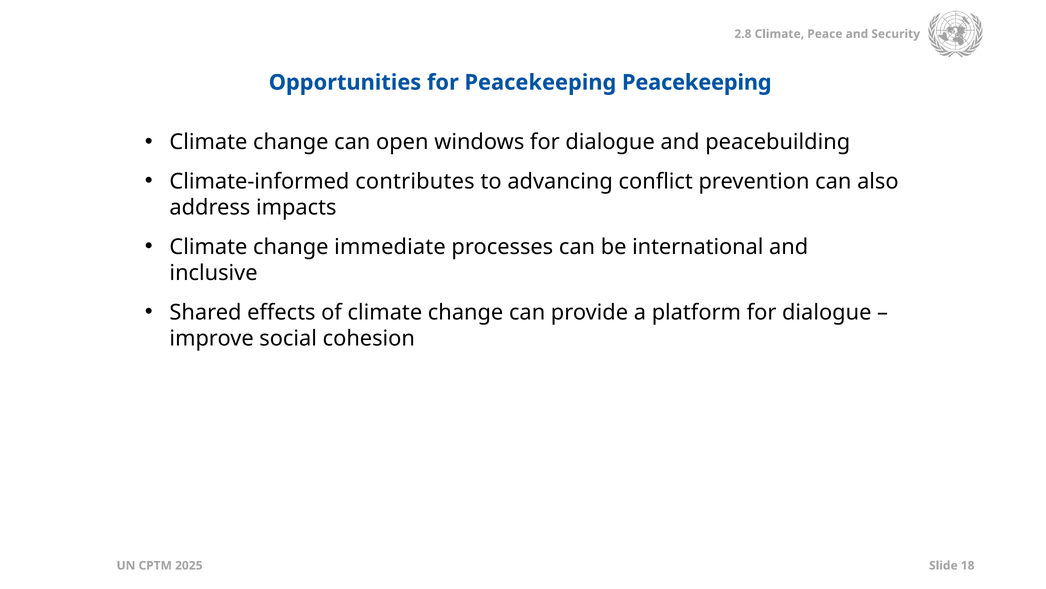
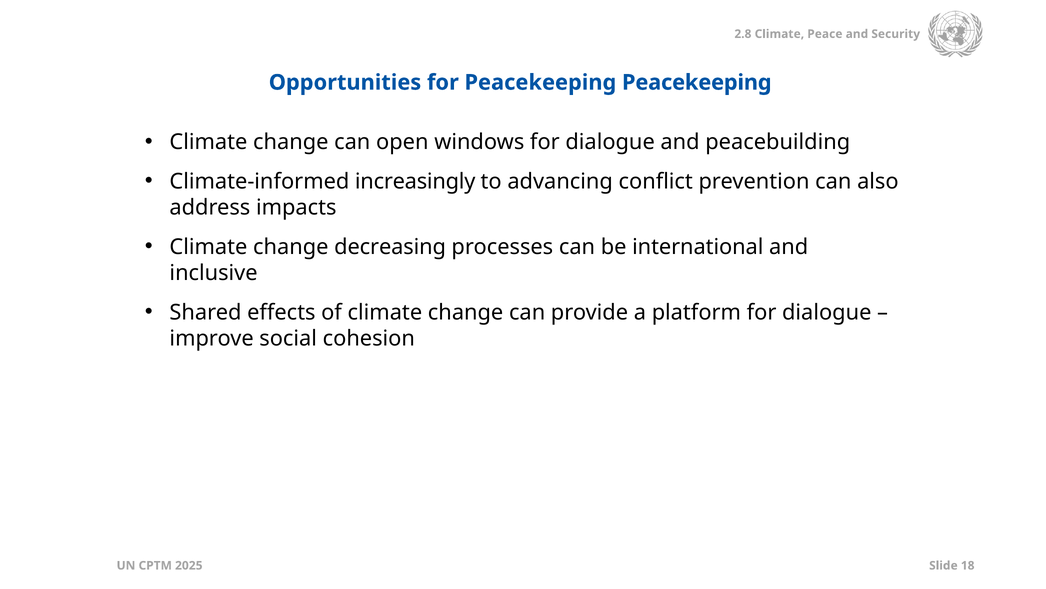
contributes: contributes -> increasingly (415, 181)
immediate: immediate -> decreasing (390, 247)
